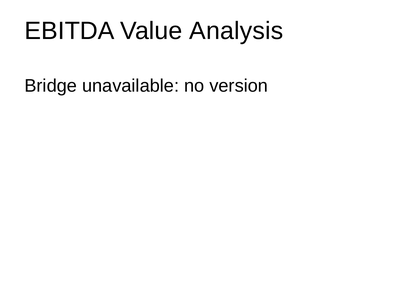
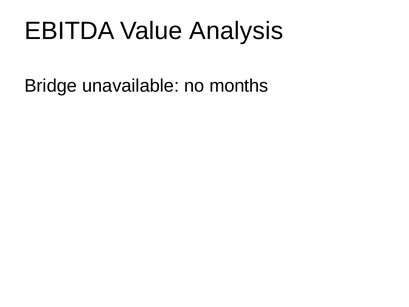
version: version -> months (239, 86)
